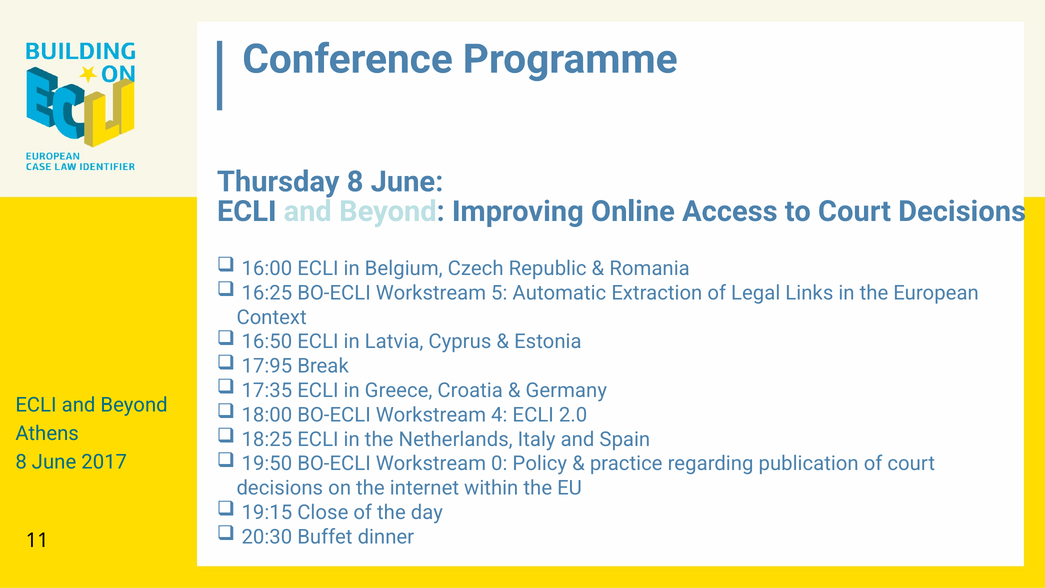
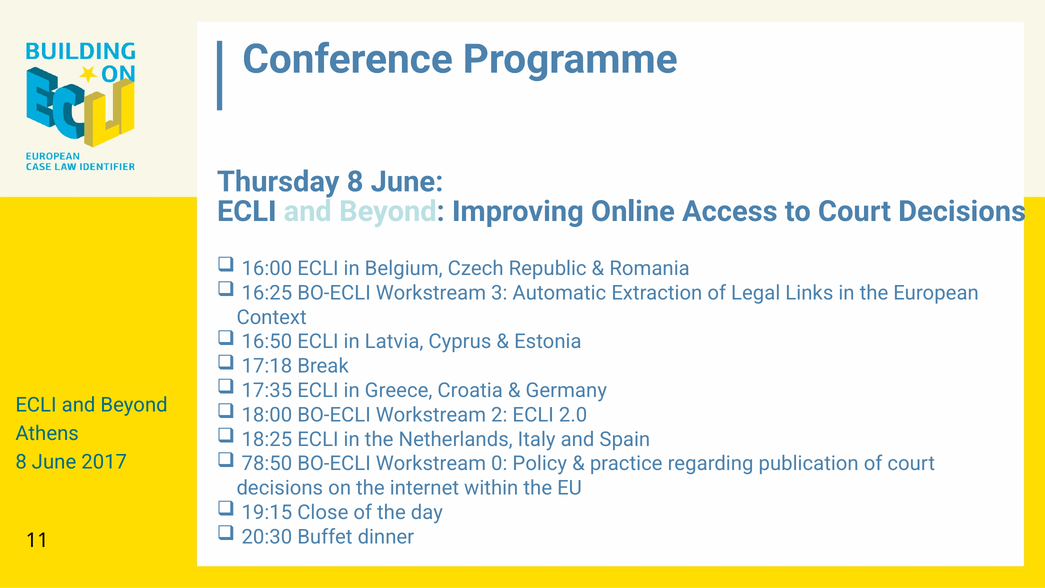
5: 5 -> 3 (499, 293)
17:95: 17:95 -> 17:18 (267, 366)
4: 4 -> 2 (499, 415)
19:50: 19:50 -> 78:50 (267, 464)
